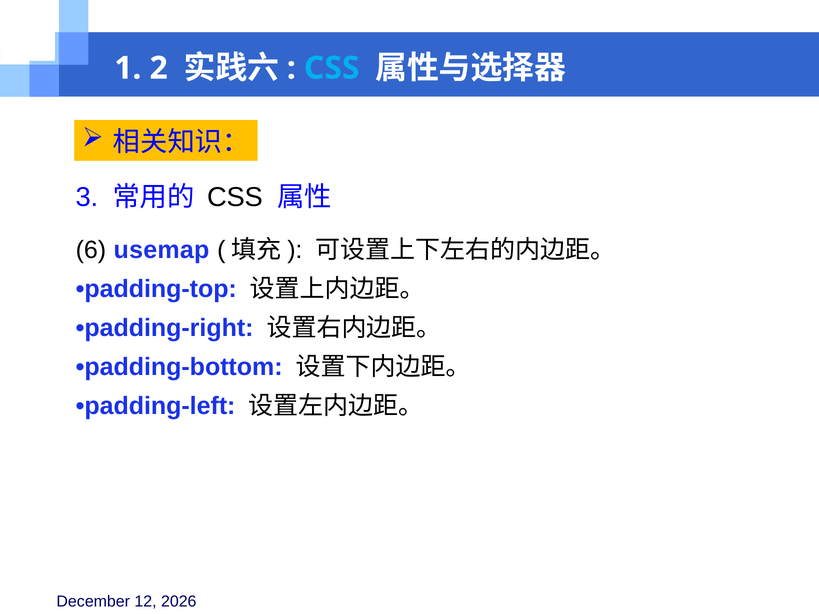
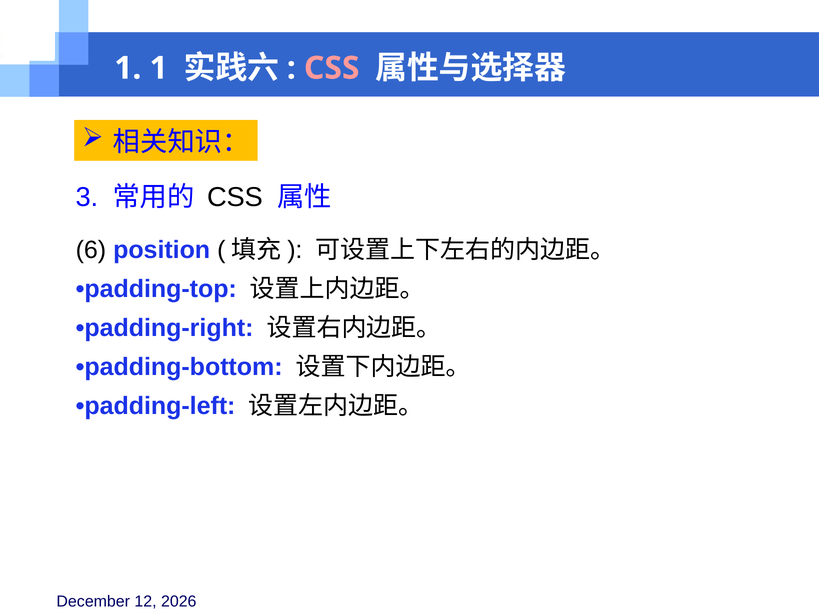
1 2: 2 -> 1 (159, 68)
CSS colour: light blue -> pink (332, 68)
usemap: usemap -> position (162, 250)
